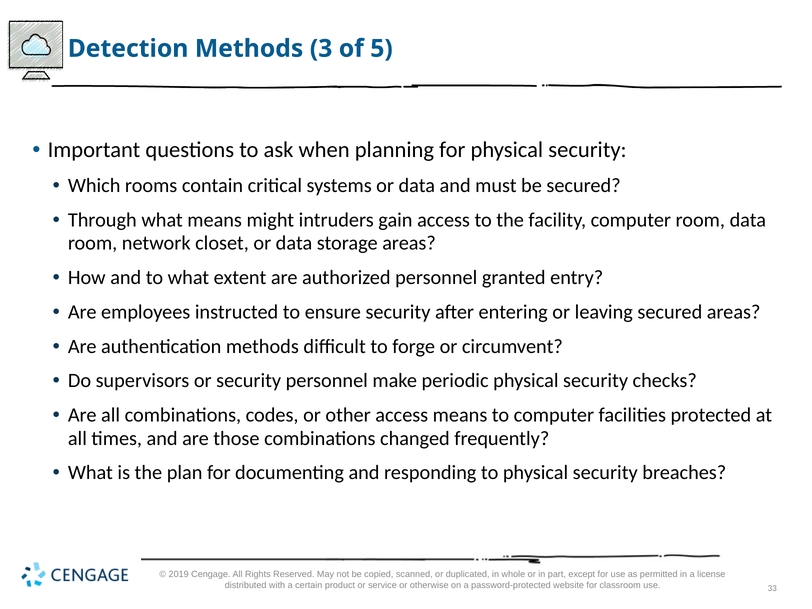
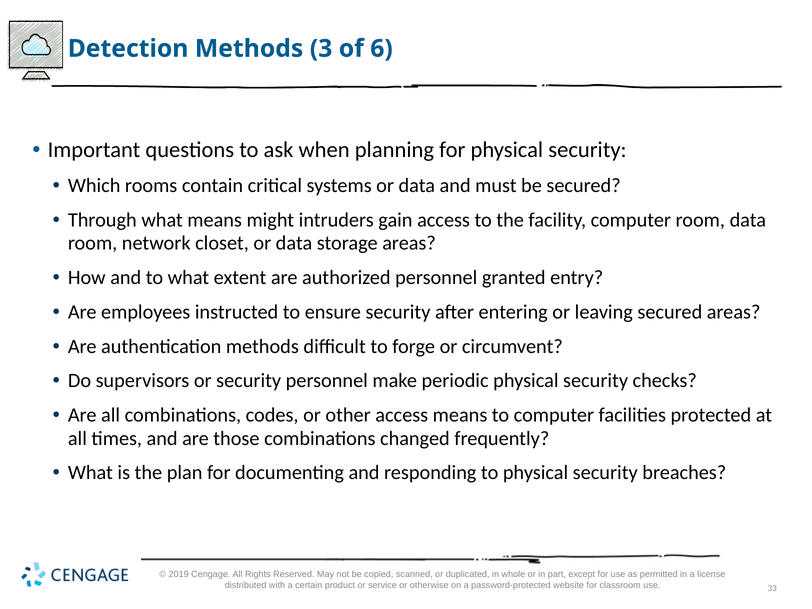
5: 5 -> 6 (382, 49)
